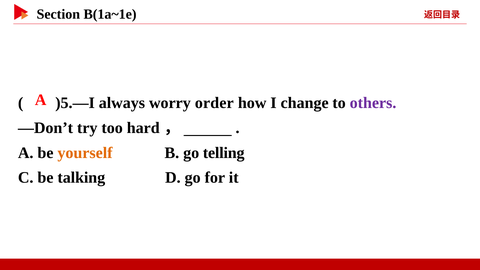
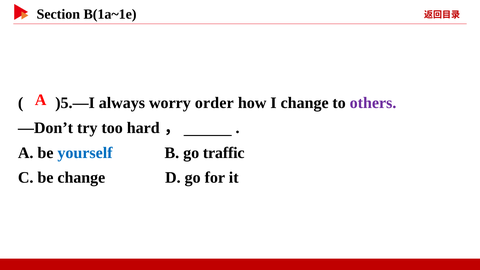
yourself colour: orange -> blue (85, 153)
telling: telling -> traffic (224, 153)
be talking: talking -> change (81, 178)
